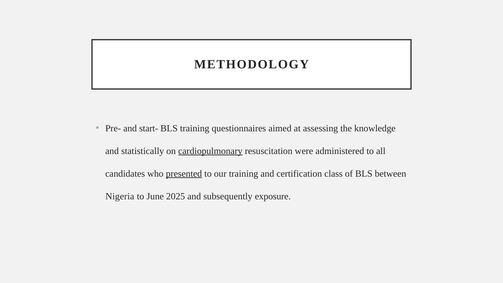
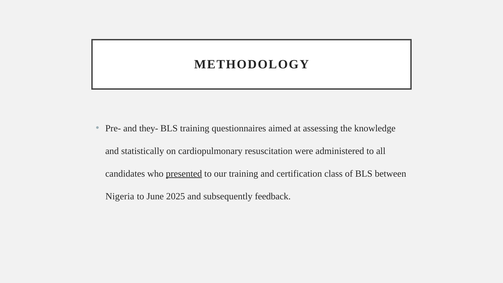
start-: start- -> they- (149, 128)
cardiopulmonary underline: present -> none (210, 151)
exposure: exposure -> feedback (273, 196)
